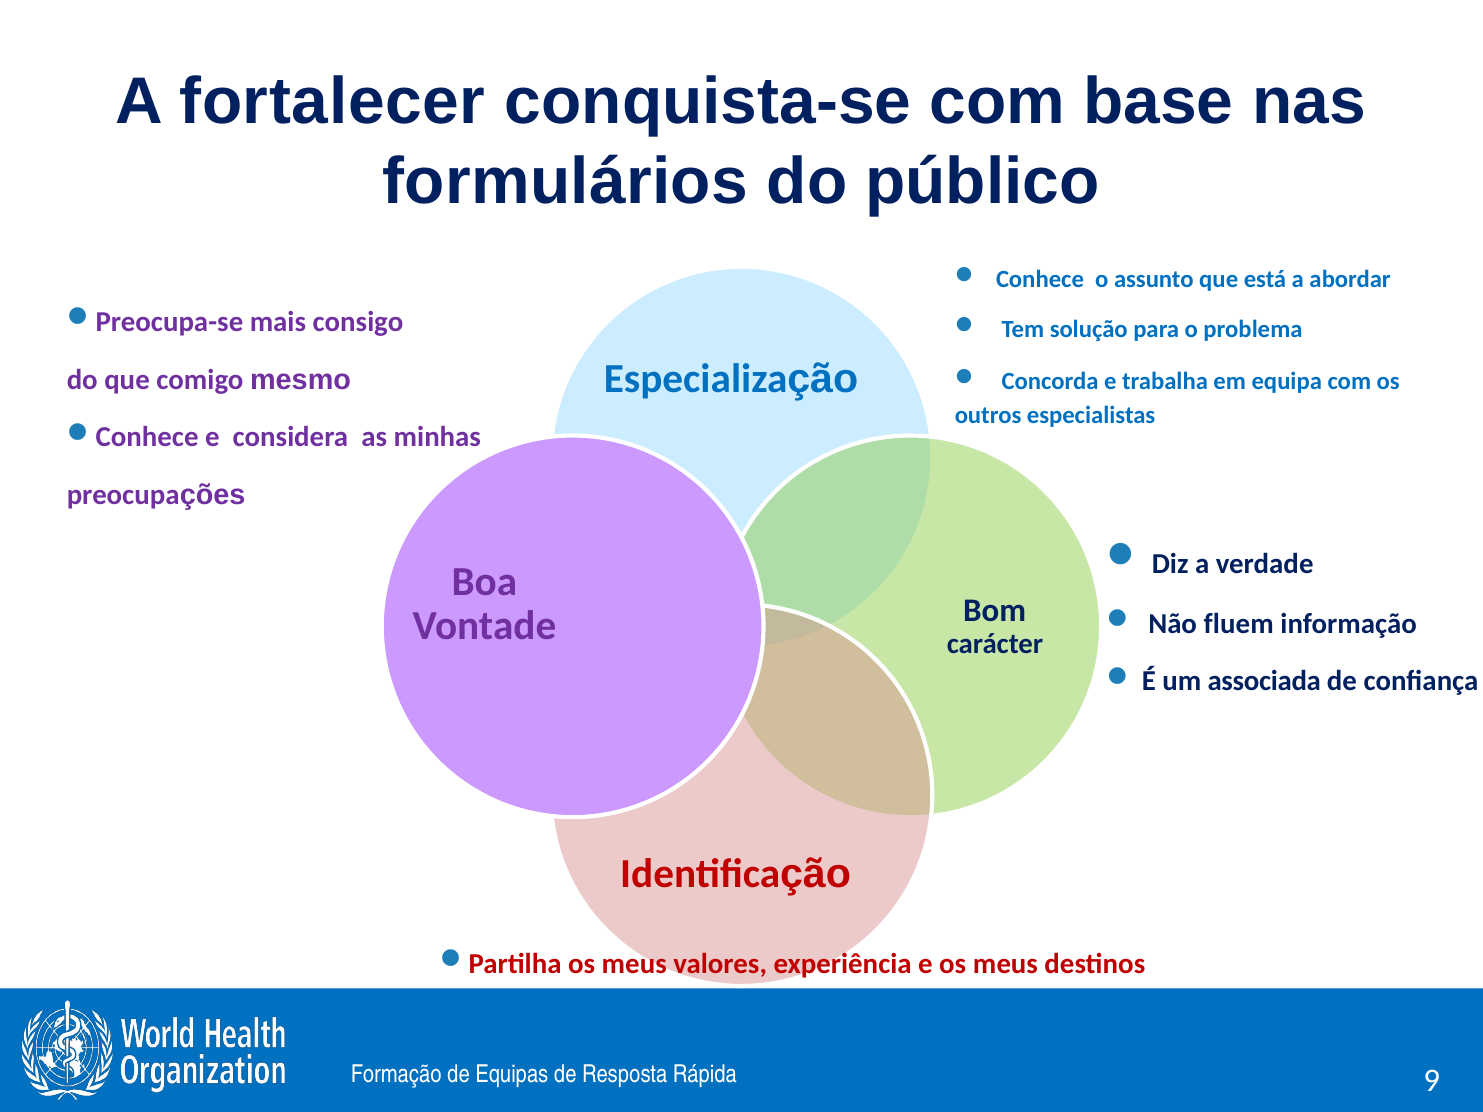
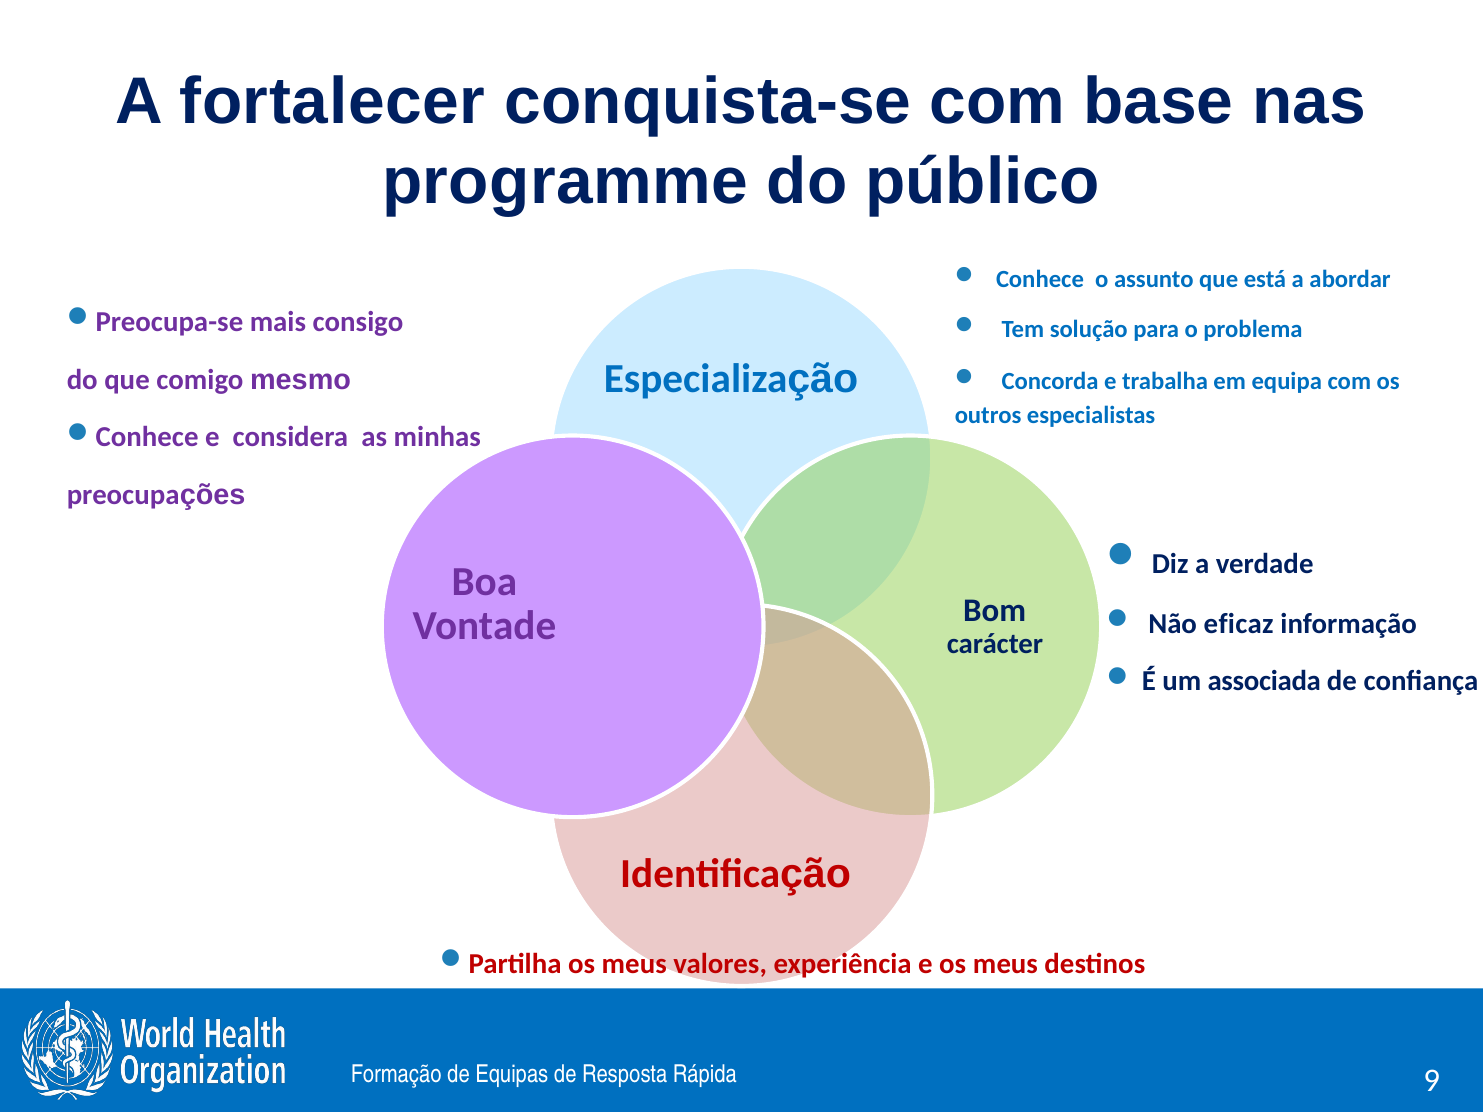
formulários: formulários -> programme (565, 181)
fluem: fluem -> eficaz (1239, 624)
